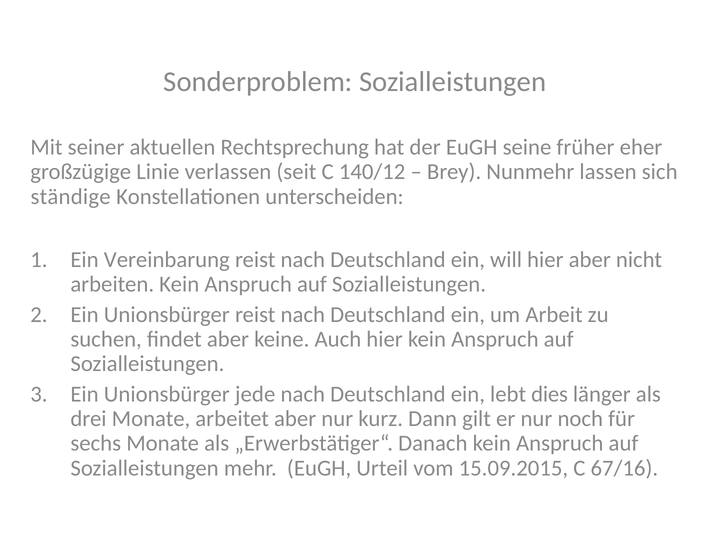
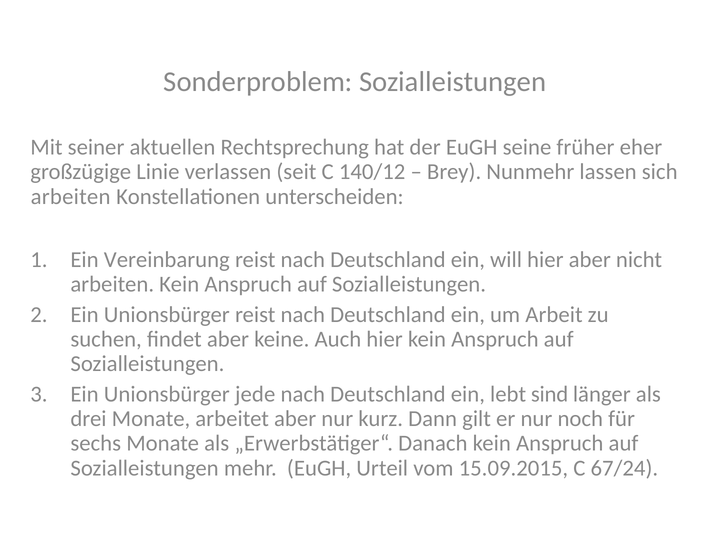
ständige: ständige -> arbeiten (71, 196)
dies: dies -> sind (550, 394)
67/16: 67/16 -> 67/24 (624, 468)
